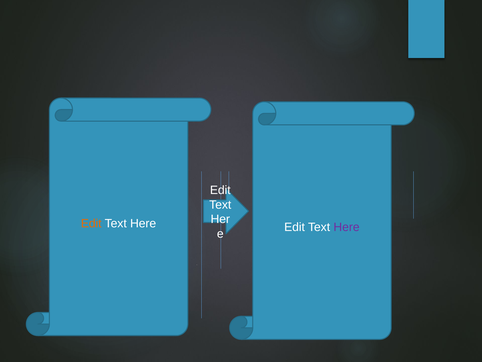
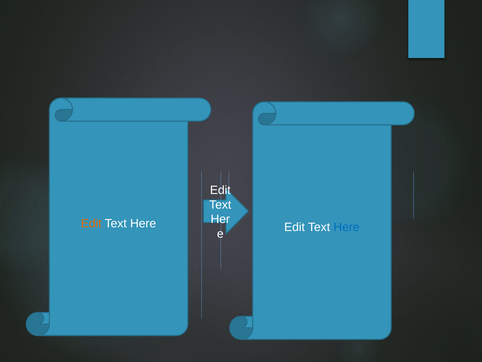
Here colour: purple -> blue (347, 227)
